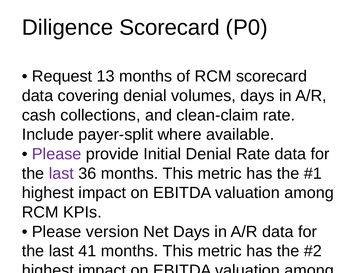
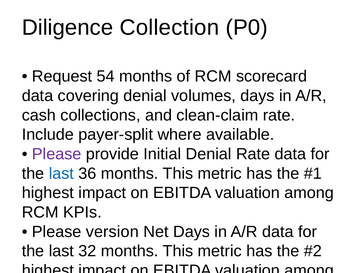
Diligence Scorecard: Scorecard -> Collection (169, 28)
13: 13 -> 54 (106, 76)
last colour: purple -> blue (61, 173)
41: 41 -> 32 (87, 251)
